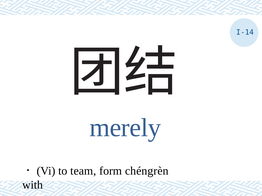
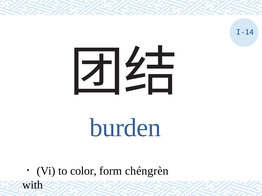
merely: merely -> burden (125, 128)
team: team -> color (83, 171)
